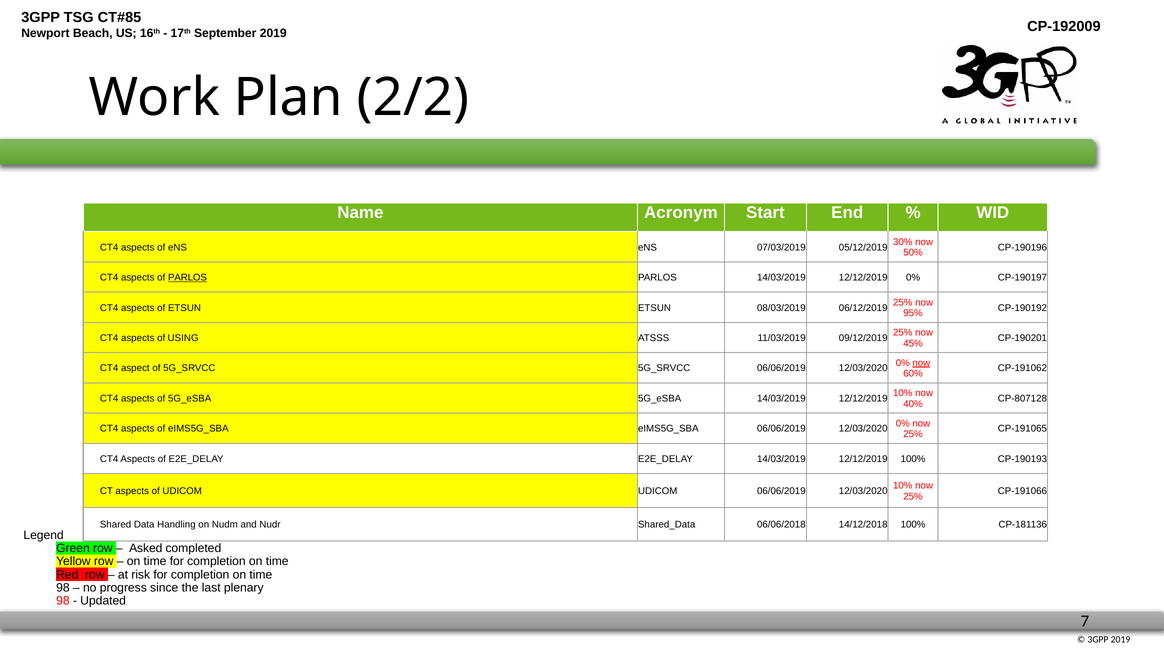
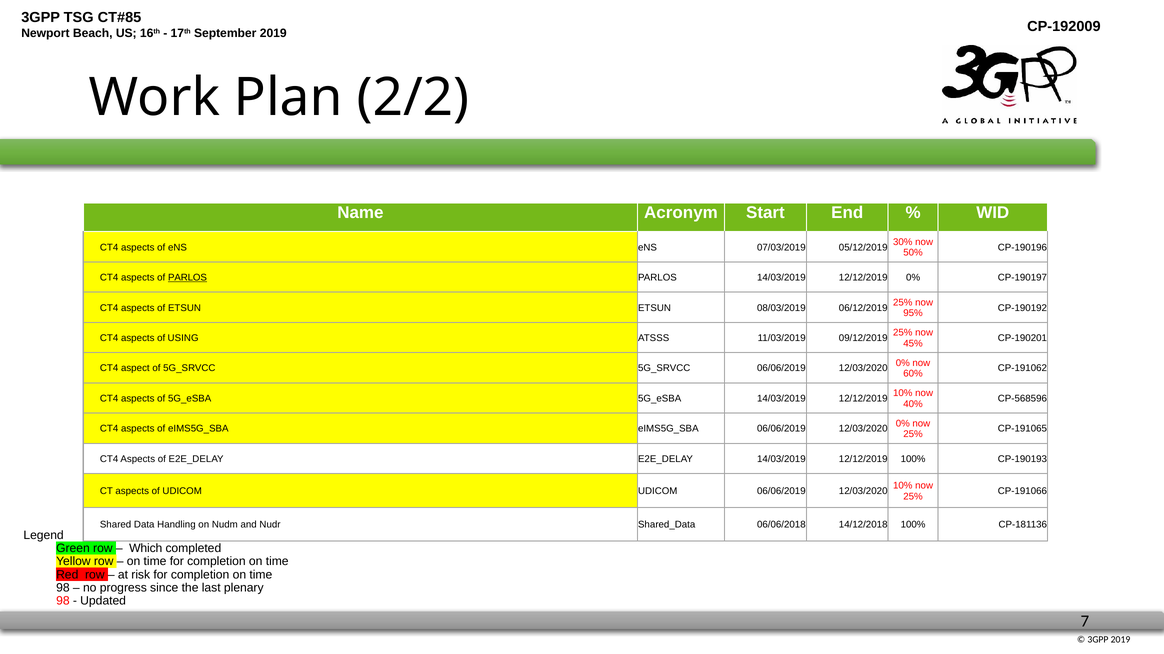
now underline: present -> none (921, 363)
CP-807128: CP-807128 -> CP-568596 (1022, 399)
Asked: Asked -> Which (146, 549)
